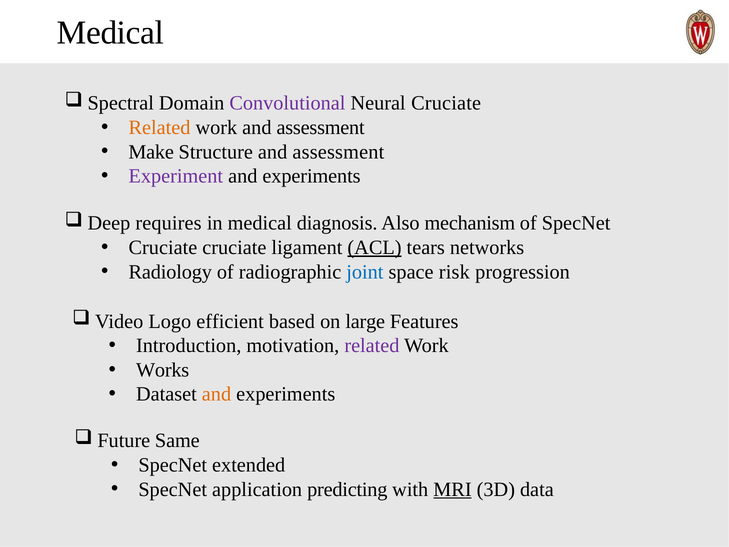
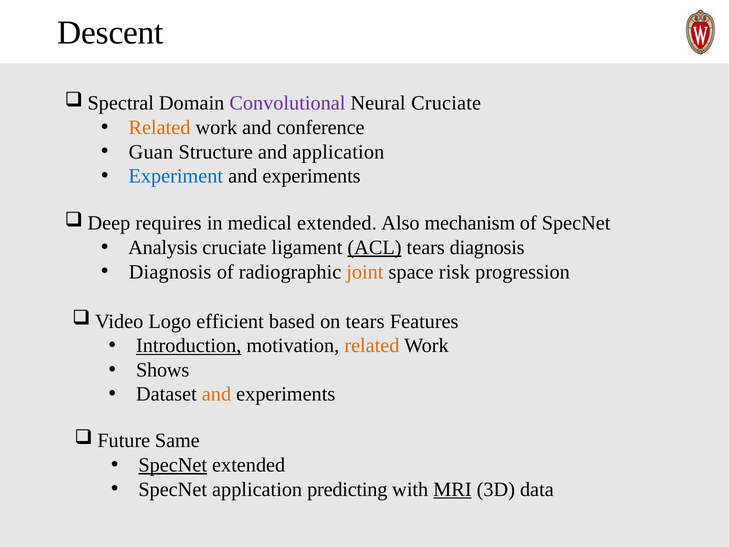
Medical: Medical -> Descent (110, 33)
work and assessment: assessment -> conference (321, 127)
Make: Make -> Guan (151, 152)
Structure and assessment: assessment -> application (338, 152)
Experiment colour: purple -> blue (176, 176)
medical diagnosis: diagnosis -> extended (337, 223)
Cruciate: Cruciate -> Analysis (163, 248)
tears networks: networks -> diagnosis (487, 248)
Radiology: Radiology -> Diagnosis (170, 272)
joint colour: blue -> orange (365, 272)
on large: large -> tears (365, 321)
Introduction underline: none -> present (189, 346)
related colour: purple -> orange (372, 346)
Works: Works -> Shows (163, 370)
SpecNet underline: none -> present (173, 465)
